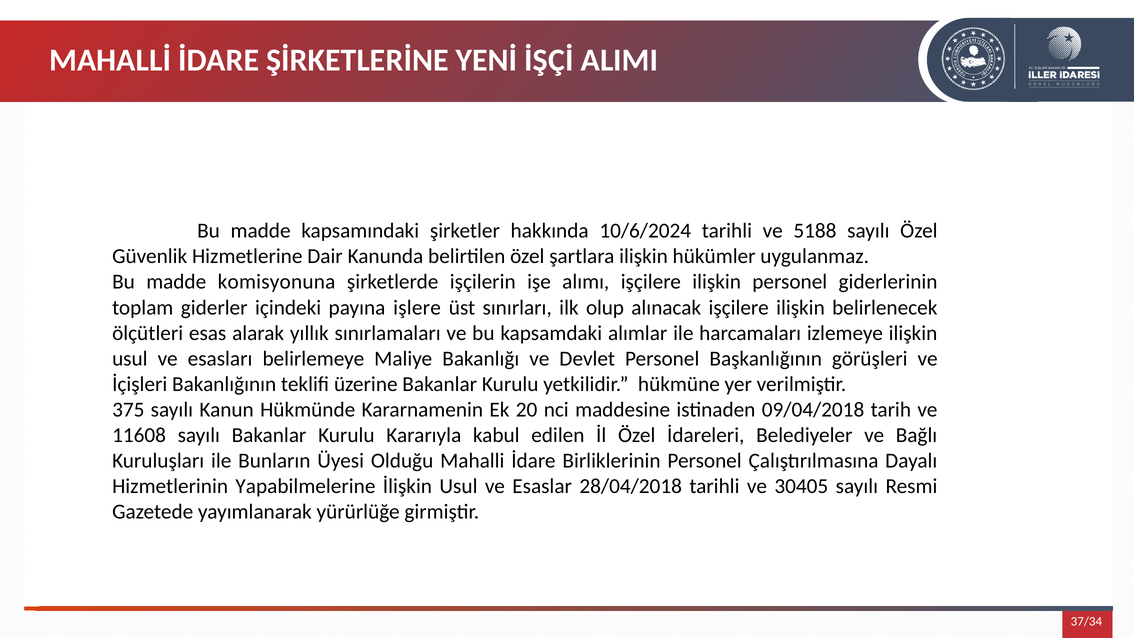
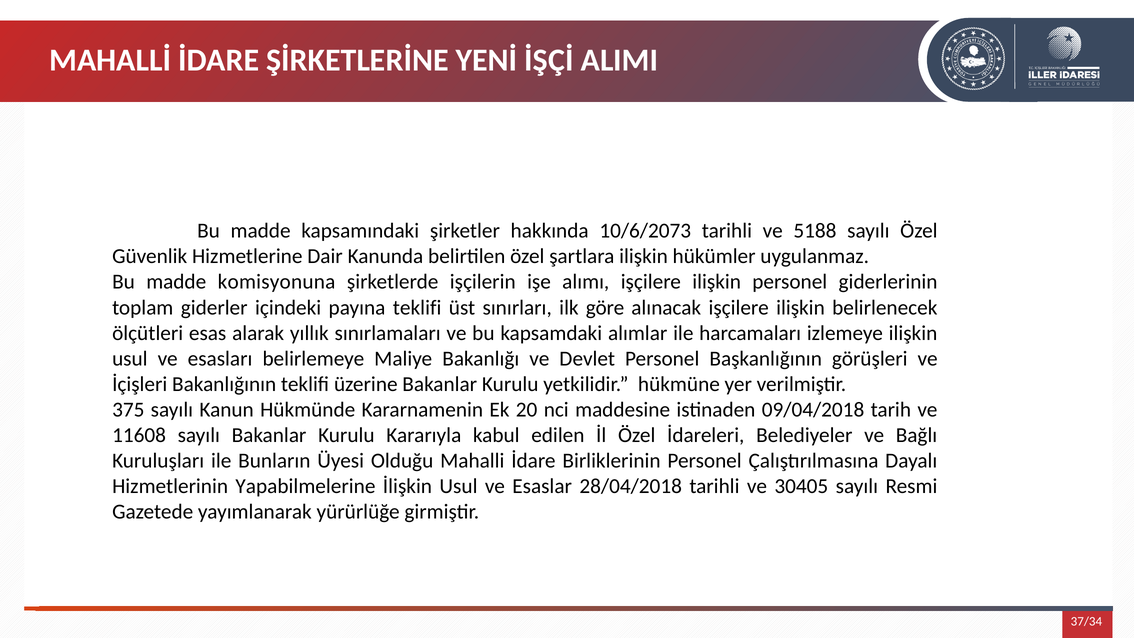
10/6/2024: 10/6/2024 -> 10/6/2073 (645, 231)
payına işlere: işlere -> teklifi (417, 307)
olup: olup -> göre (605, 307)
